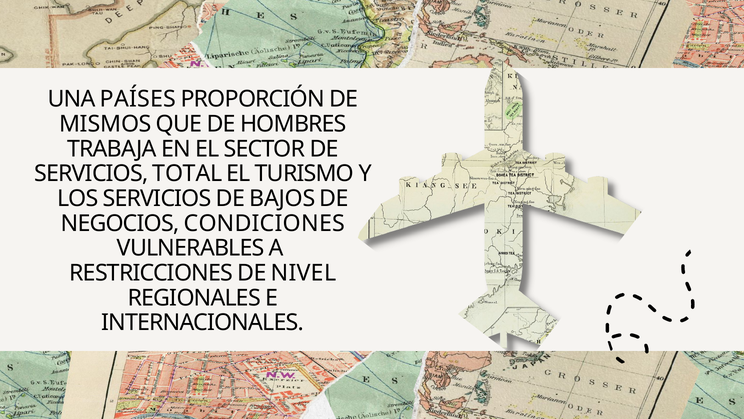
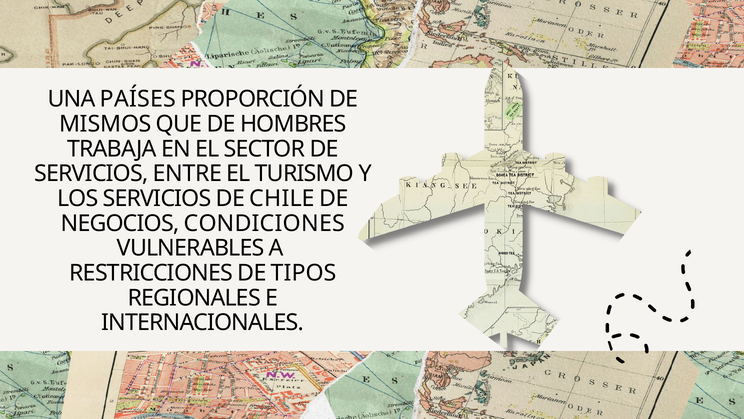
TOTAL: TOTAL -> ENTRE (187, 173)
BAJOS: BAJOS -> CHILE (282, 198)
NIVEL: NIVEL -> TIPOS (304, 273)
